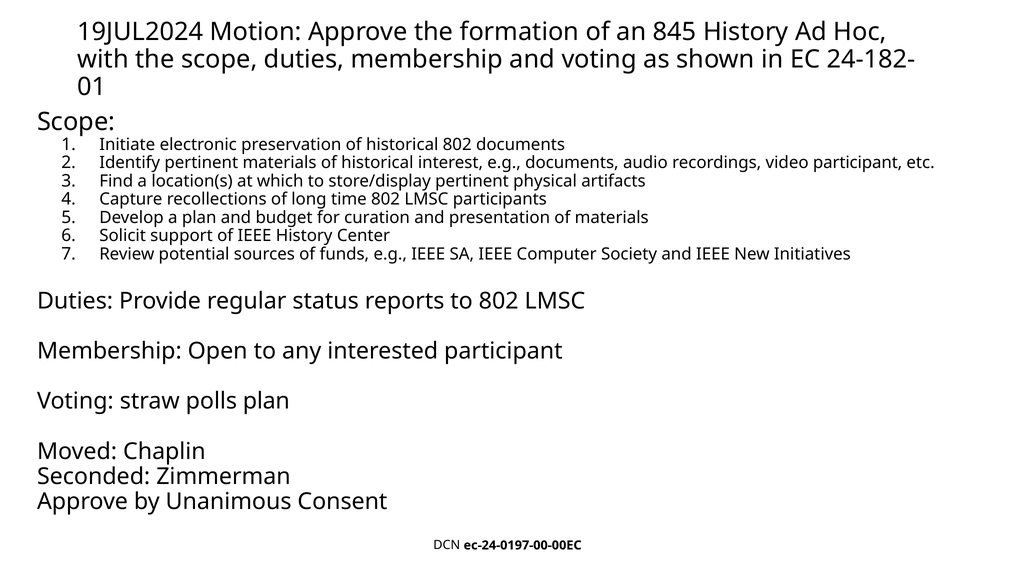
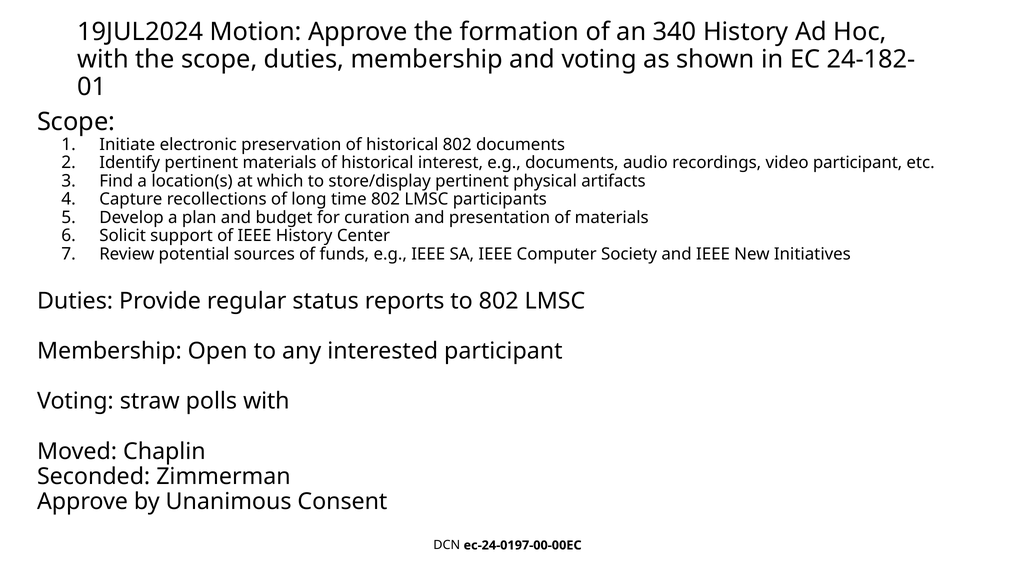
845: 845 -> 340 (675, 32)
polls plan: plan -> with (266, 401)
